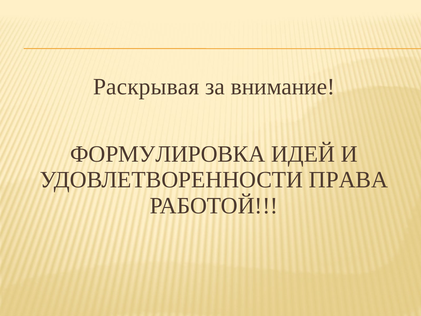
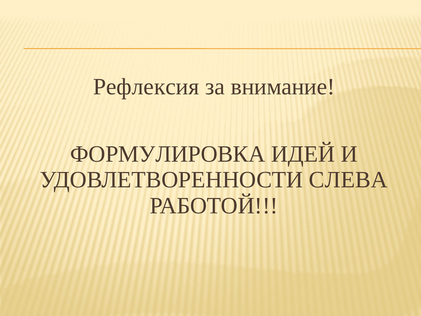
Раскрывая: Раскрывая -> Рефлексия (146, 87)
ПРАВА: ПРАВА -> СЛЕВА (348, 180)
